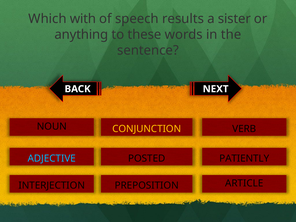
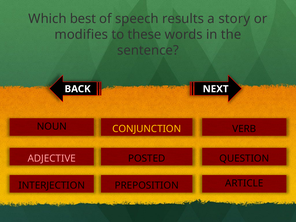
with: with -> best (83, 19)
sister: sister -> story (234, 19)
anything: anything -> modifies (81, 35)
ADJECTIVE colour: light blue -> pink (52, 158)
PATIENTLY: PATIENTLY -> QUESTION (244, 158)
